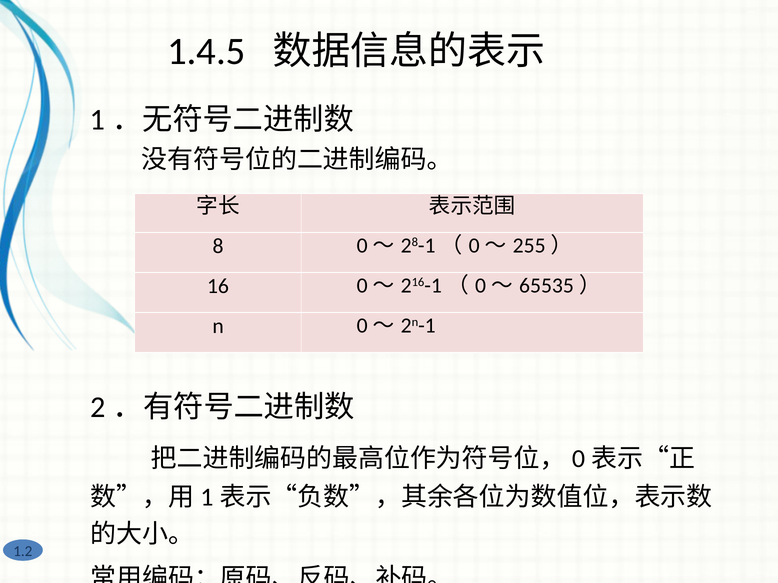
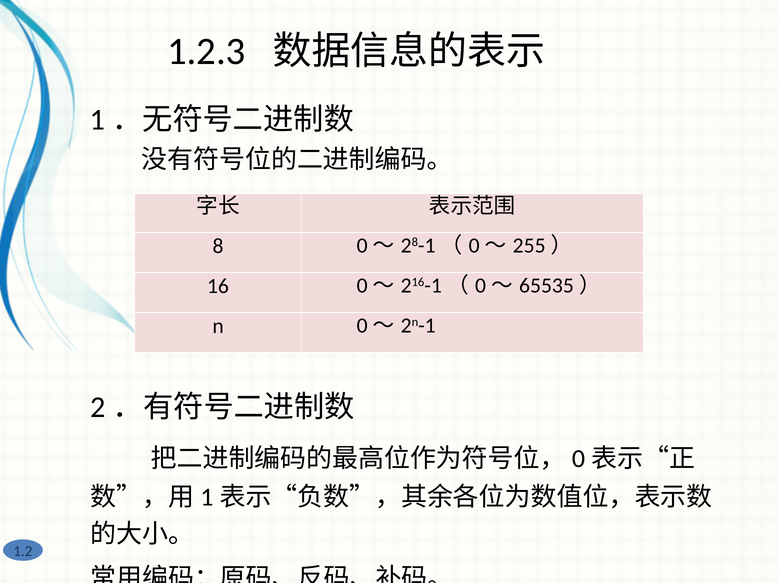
1.4.5: 1.4.5 -> 1.2.3 (206, 51)
